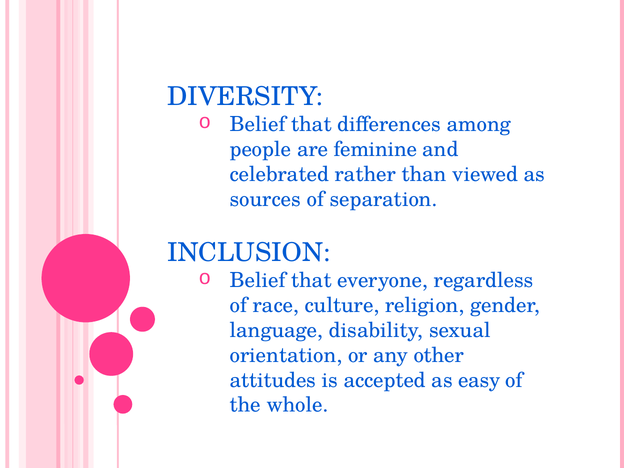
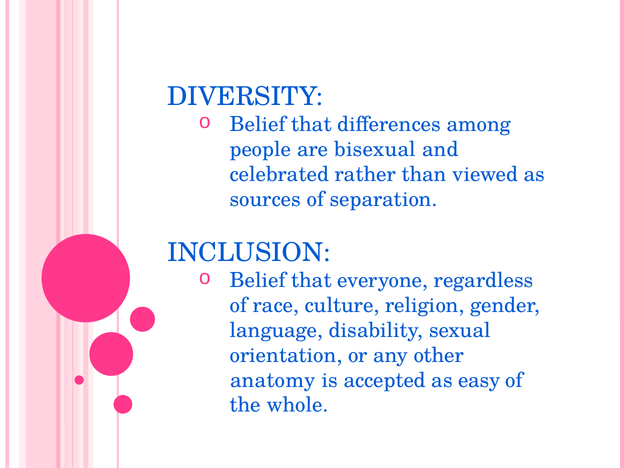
feminine: feminine -> bisexual (375, 149)
attitudes: attitudes -> anatomy (273, 380)
